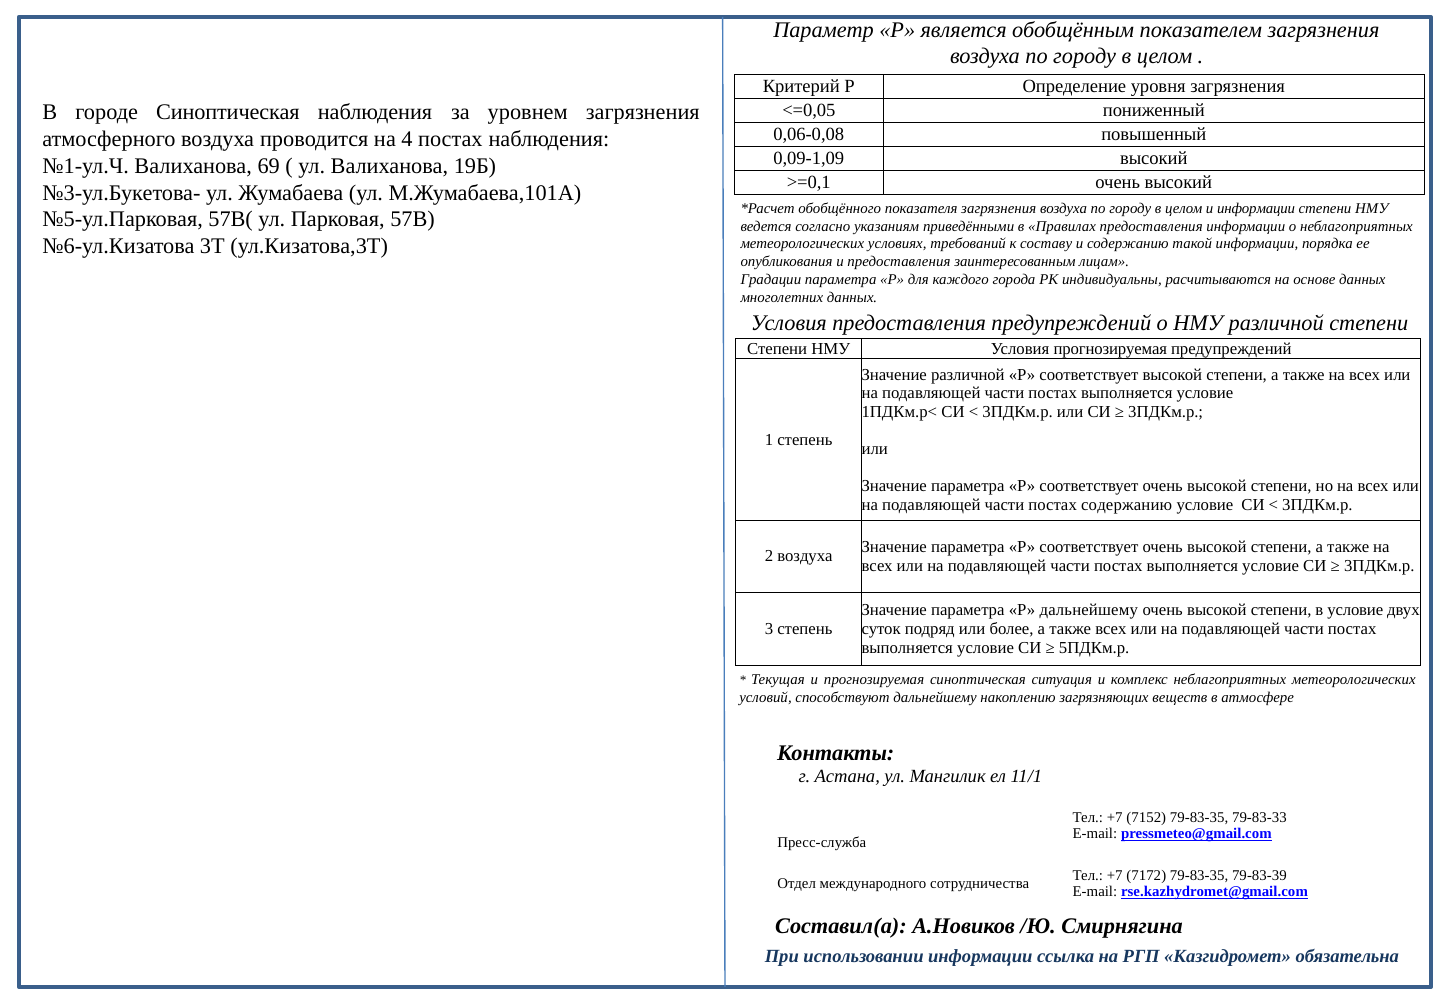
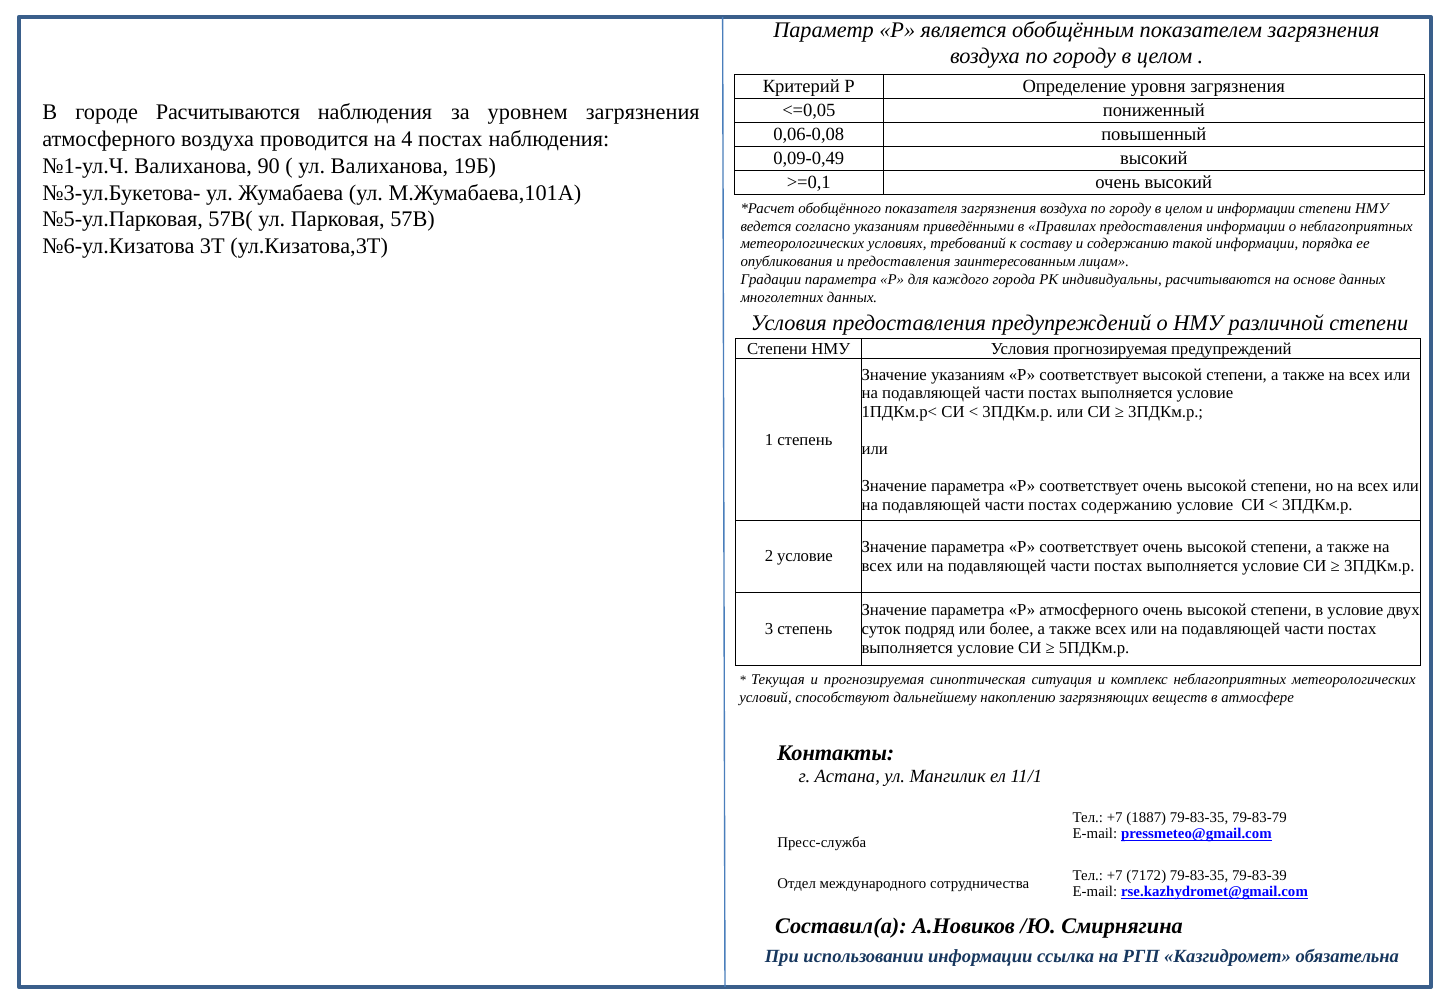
городе Синоптическая: Синоптическая -> Расчитываются (228, 112)
0,09-1,09: 0,09-1,09 -> 0,09-0,49 (809, 158)
69: 69 -> 90 (269, 166)
Значение различной: различной -> указаниям (968, 375)
2 воздуха: воздуха -> условие (805, 556)
Р дальнейшему: дальнейшему -> атмосферного (1089, 610)
7152: 7152 -> 1887 (1146, 817)
79-83-33: 79-83-33 -> 79-83-79 (1259, 817)
